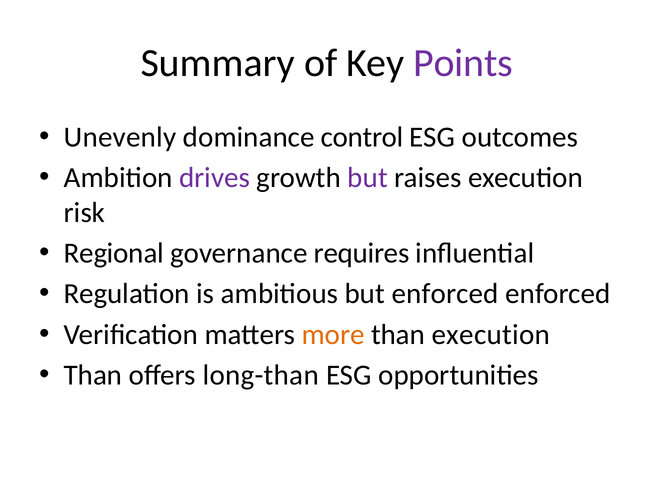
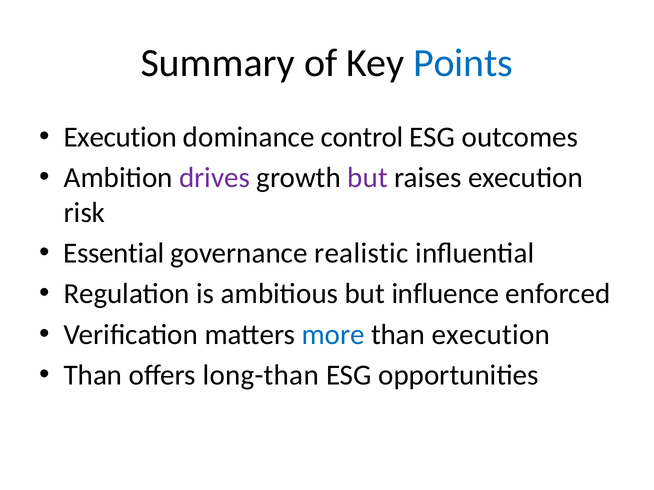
Points colour: purple -> blue (463, 63)
Unevenly: Unevenly -> Execution (120, 137)
Regional: Regional -> Essential (114, 254)
requires: requires -> realistic (361, 254)
but enforced: enforced -> influence (445, 294)
more colour: orange -> blue (333, 335)
